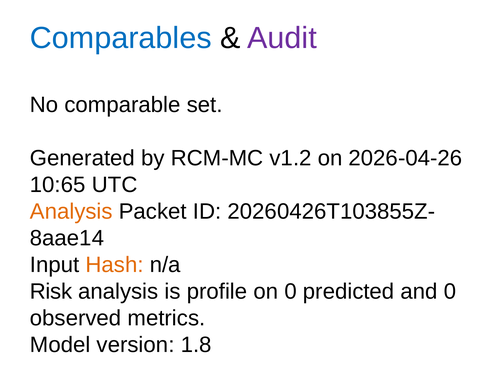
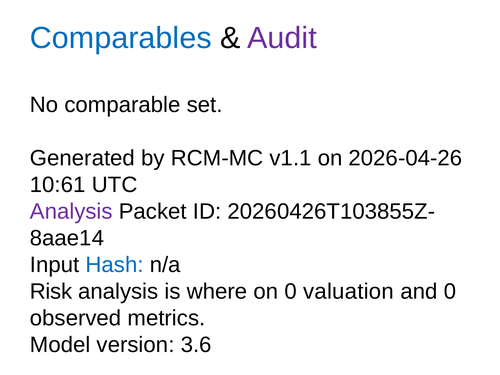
v1.2: v1.2 -> v1.1 (291, 158)
10:65: 10:65 -> 10:61 (58, 185)
Analysis colour: orange -> purple (71, 212)
Hash colour: orange -> blue (115, 265)
profile: profile -> where (217, 292)
predicted: predicted -> valuation (349, 292)
1.8: 1.8 -> 3.6 (196, 345)
